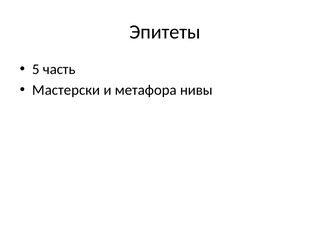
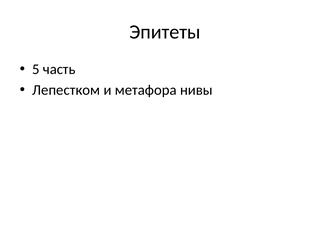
Мастерски: Мастерски -> Лепестком (66, 90)
